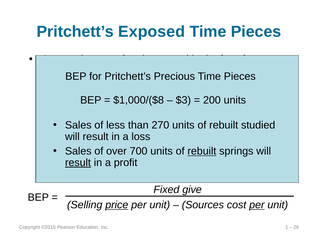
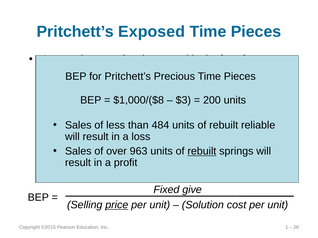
270: 270 -> 484 (160, 125)
studied: studied -> reliable (258, 125)
700: 700 -> 963 (139, 151)
result underline: present -> none (78, 163)
Sources: Sources -> Solution (203, 205)
per underline: present -> none (257, 205)
